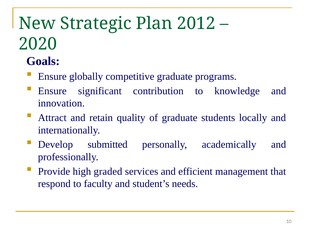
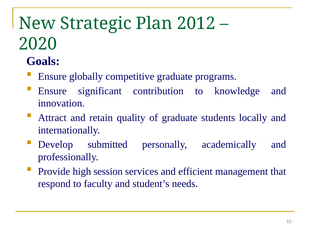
graded: graded -> session (108, 172)
